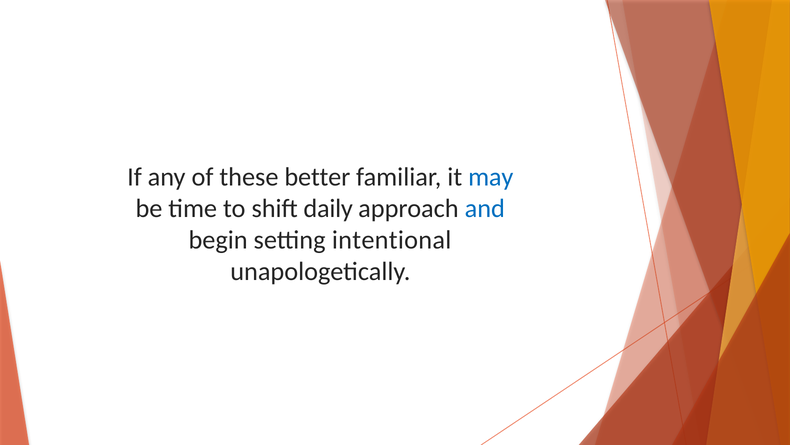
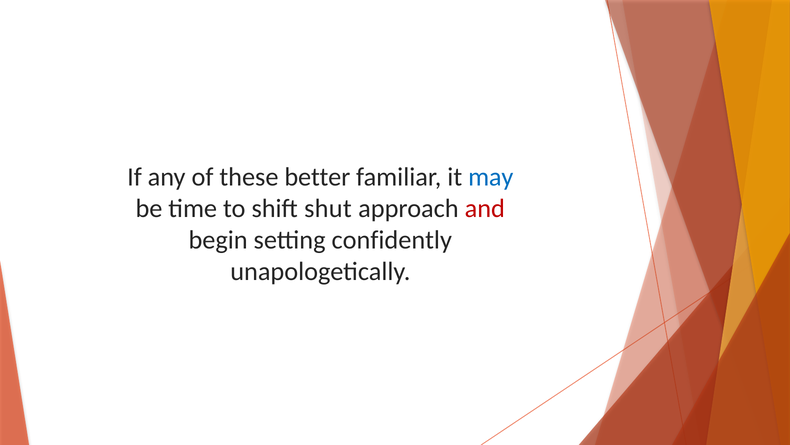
daily: daily -> shut (328, 208)
and colour: blue -> red (485, 208)
intentional: intentional -> confidently (392, 240)
